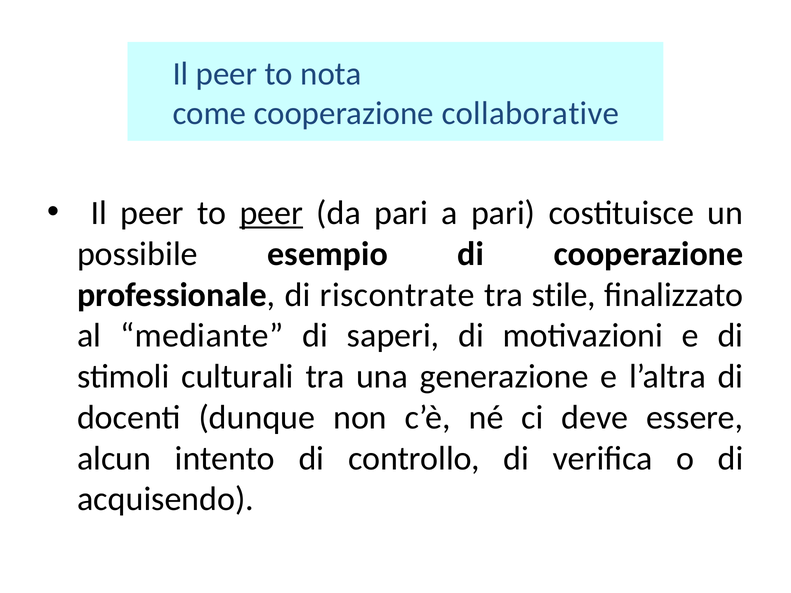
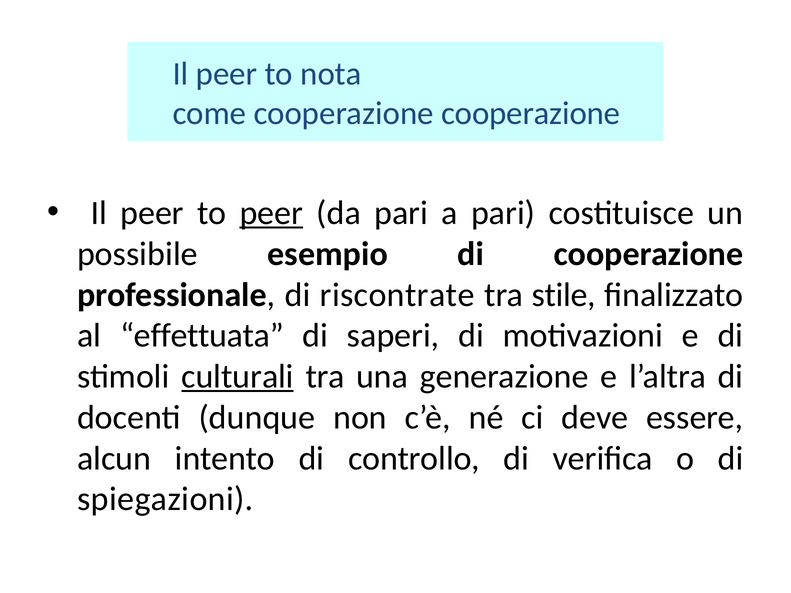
cooperazione collaborative: collaborative -> cooperazione (531, 114)
mediante: mediante -> effettuata (202, 336)
culturali underline: none -> present (238, 377)
acquisendo: acquisendo -> spiegazioni (165, 499)
